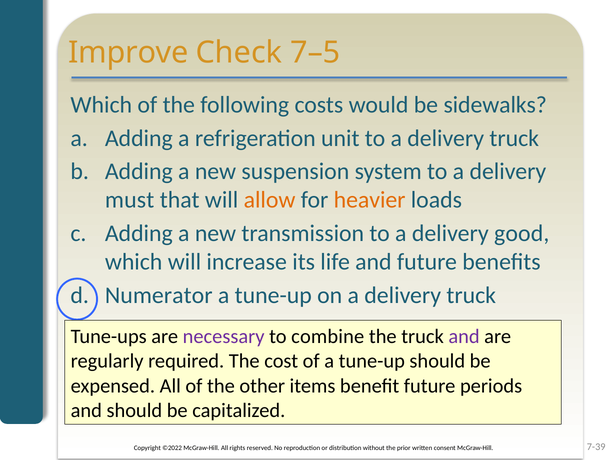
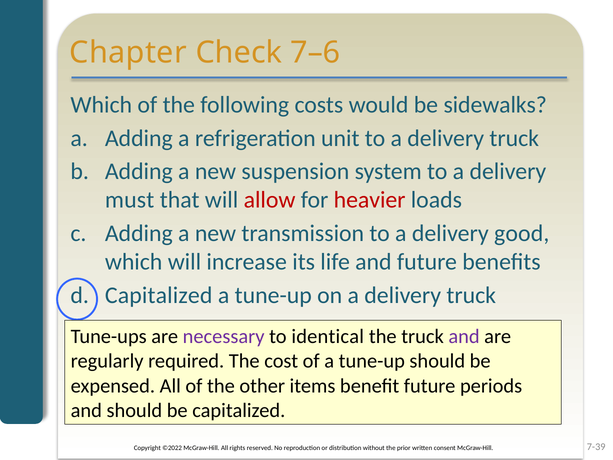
Improve: Improve -> Chapter (128, 52)
7–5: 7–5 -> 7–6 (315, 52)
allow colour: orange -> red (270, 200)
heavier colour: orange -> red (370, 200)
Numerator: Numerator -> Capitalized (159, 295)
combine: combine -> identical (328, 337)
